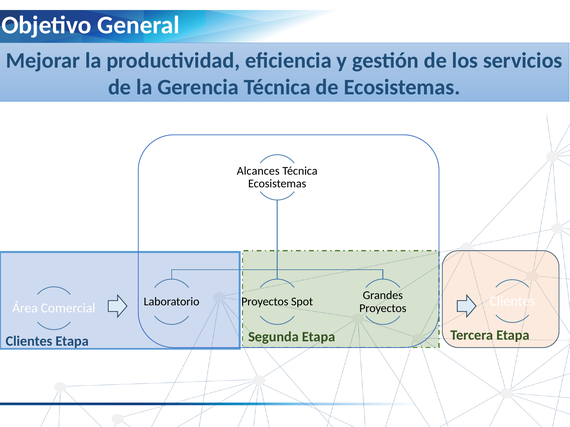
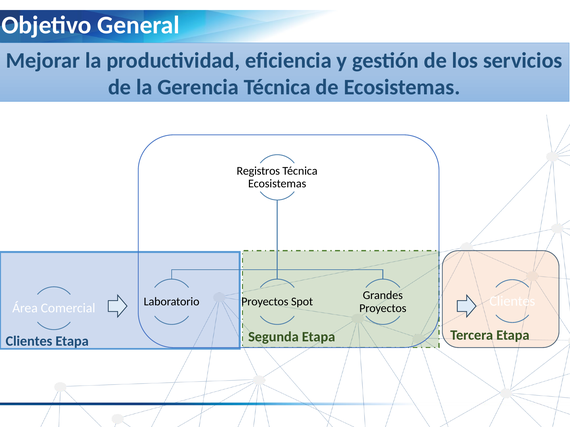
Alcances: Alcances -> Registros (258, 171)
